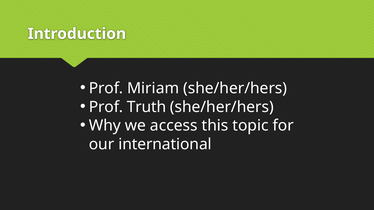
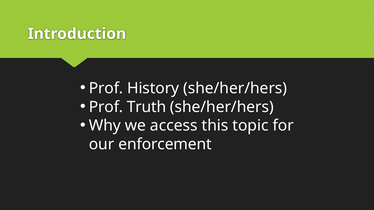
Miriam: Miriam -> History (153, 88)
international: international -> enforcement (165, 144)
